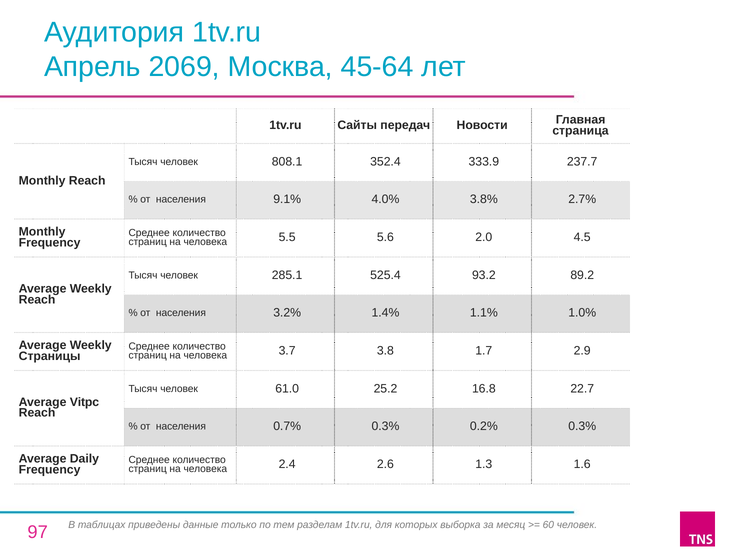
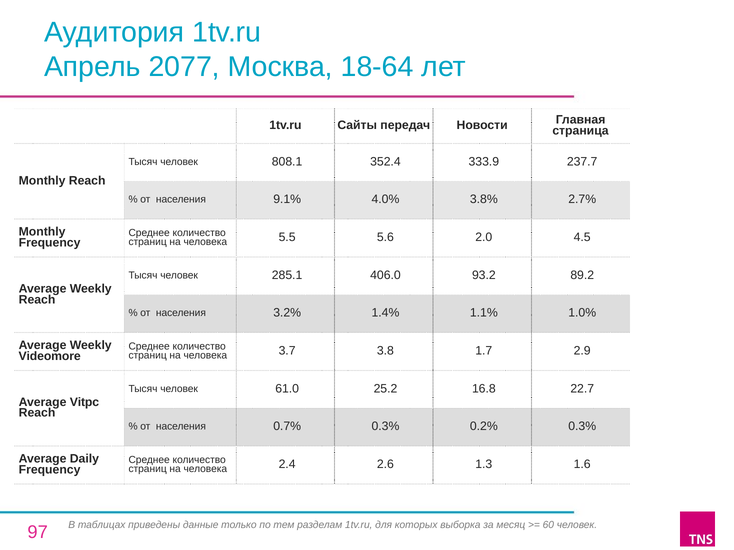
2069: 2069 -> 2077 (184, 67)
45-64: 45-64 -> 18-64 (377, 67)
525.4: 525.4 -> 406.0 (385, 275)
Страницы: Страницы -> Videomore (50, 357)
